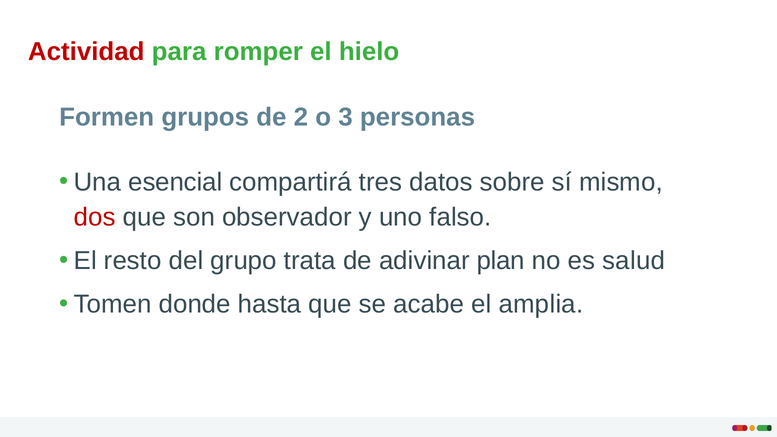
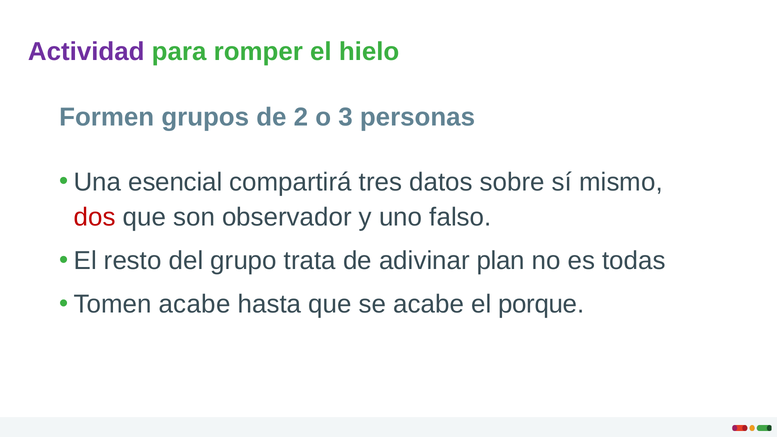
Actividad colour: red -> purple (86, 52)
salud: salud -> todas (634, 261)
Tomen donde: donde -> acabe (195, 304)
amplia: amplia -> porque (541, 304)
